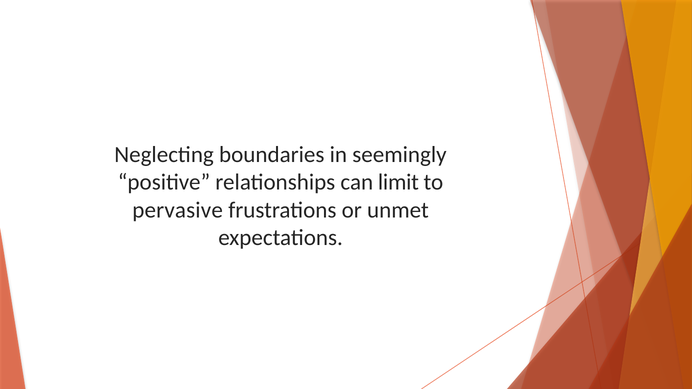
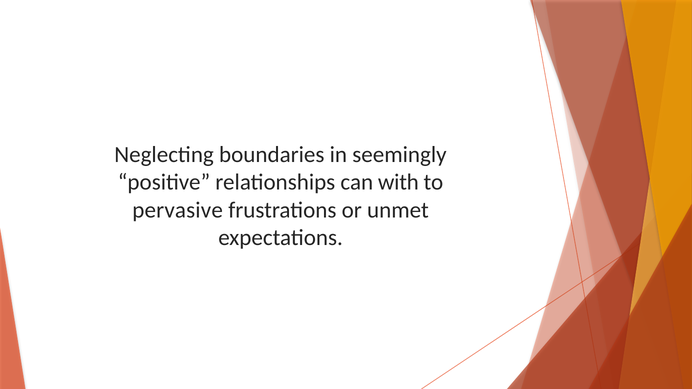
limit: limit -> with (398, 182)
